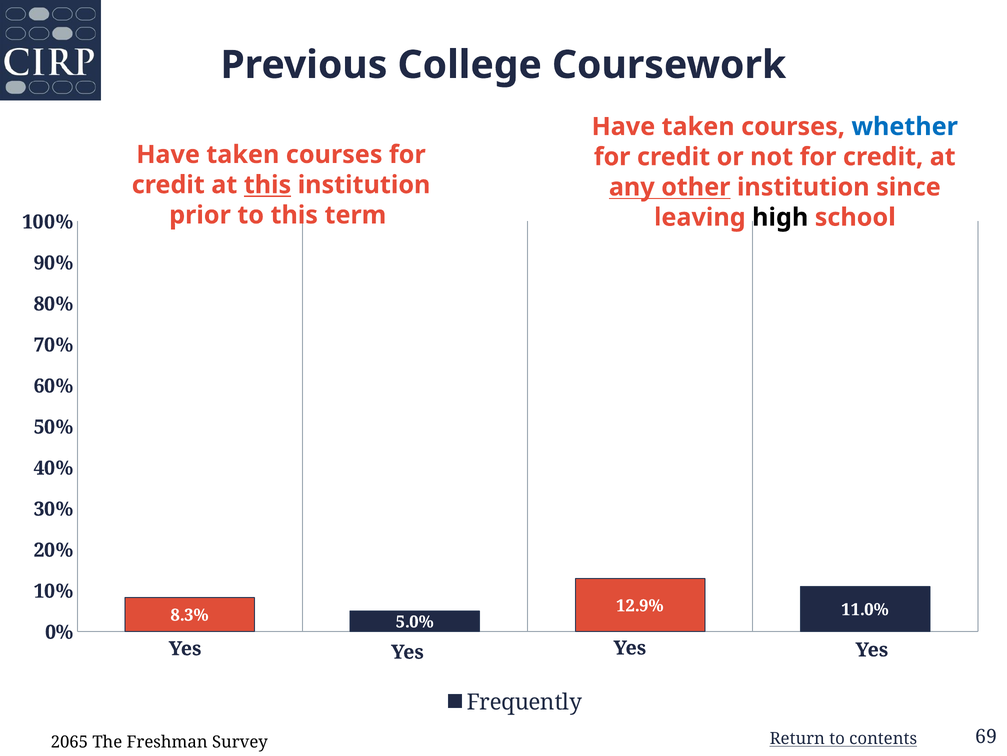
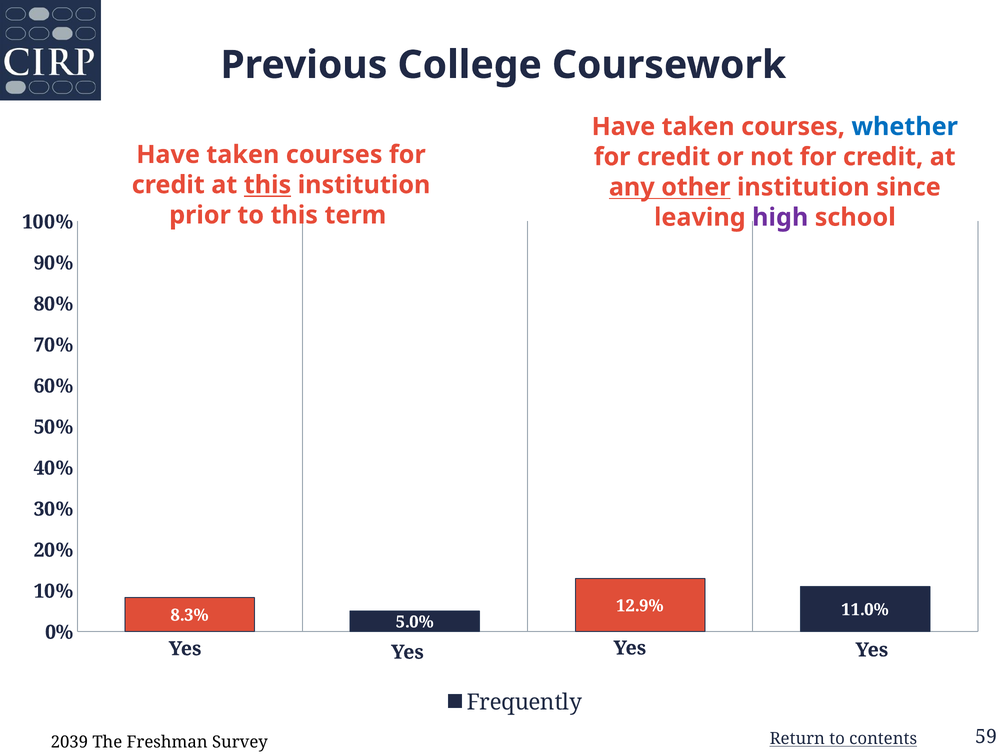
high colour: black -> purple (780, 217)
2065: 2065 -> 2039 (69, 741)
69: 69 -> 59 (986, 736)
